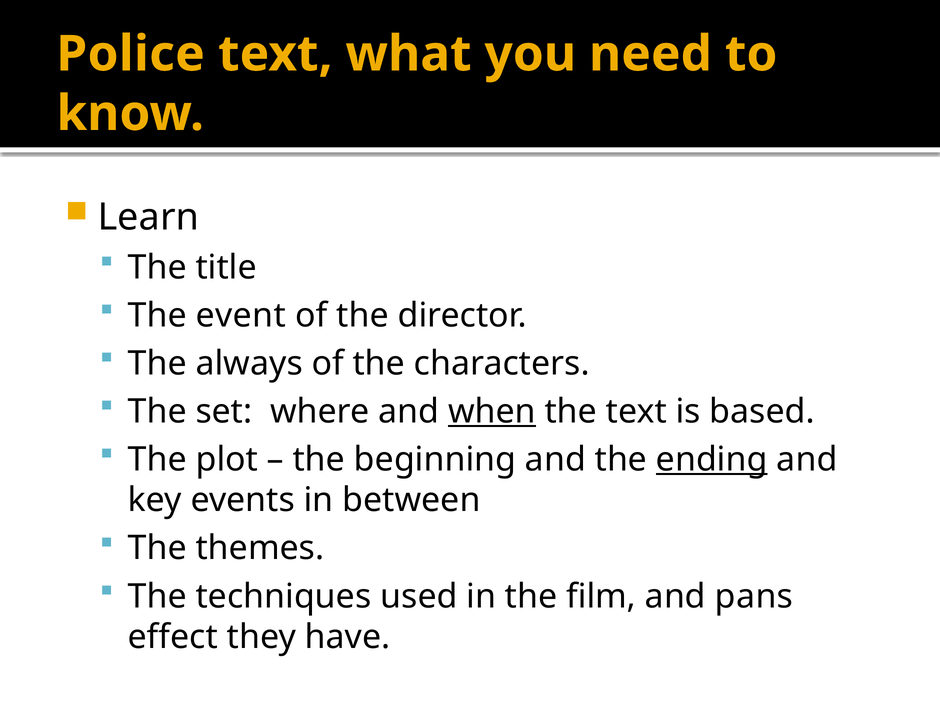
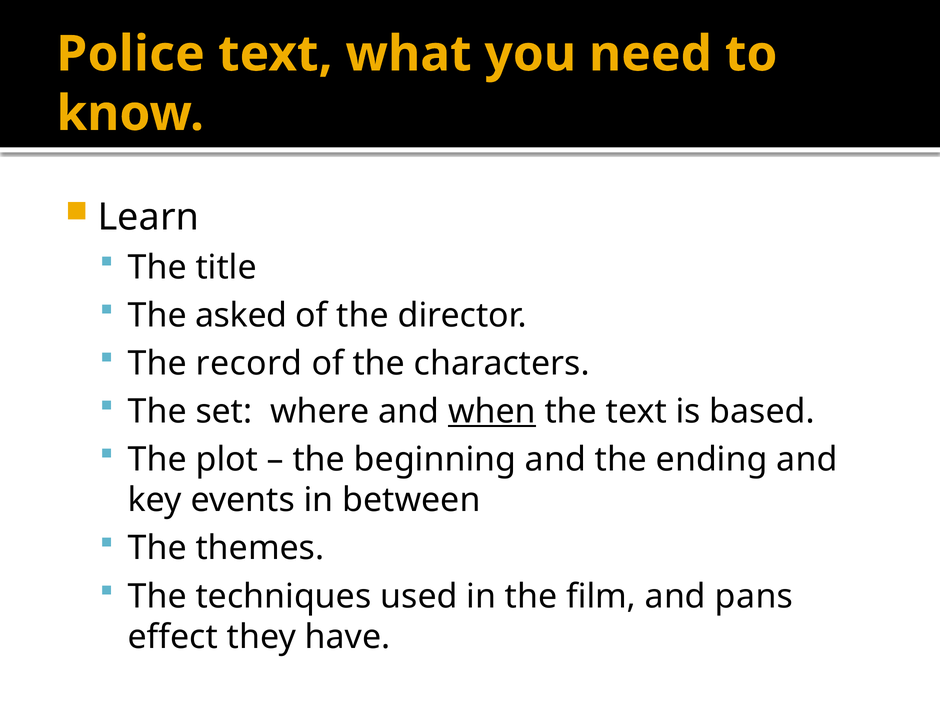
event: event -> asked (241, 315)
always: always -> record (249, 363)
ending underline: present -> none (712, 460)
